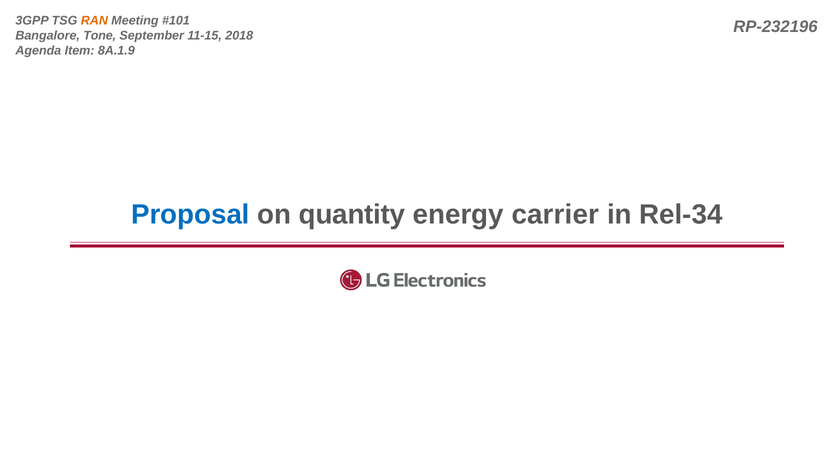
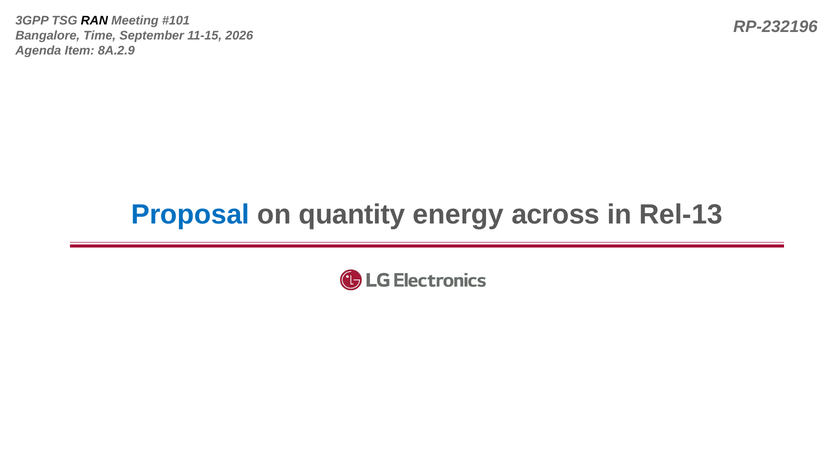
RAN colour: orange -> black (94, 21)
Tone: Tone -> Time (100, 36)
2018: 2018 -> 2026 (239, 36)
8A.1.9: 8A.1.9 -> 8A.2.9 (116, 51)
carrier: carrier -> across (556, 215)
Rel-34: Rel-34 -> Rel-13 (681, 215)
